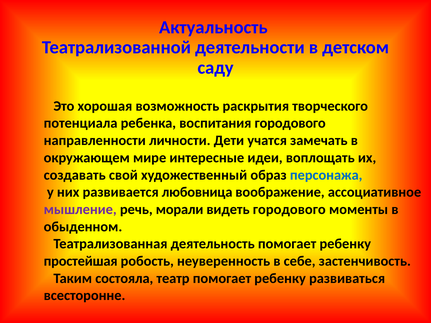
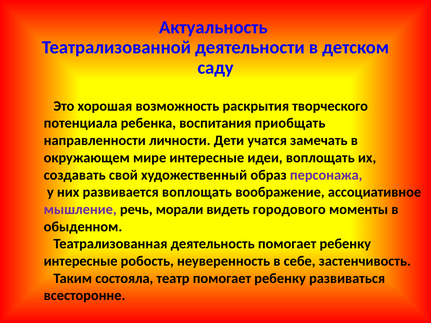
воспитания городового: городового -> приобщать (290, 123)
персонажа colour: blue -> purple (326, 175)
развивается любовница: любовница -> воплощать (197, 192)
простейшая: простейшая -> интересные (81, 261)
